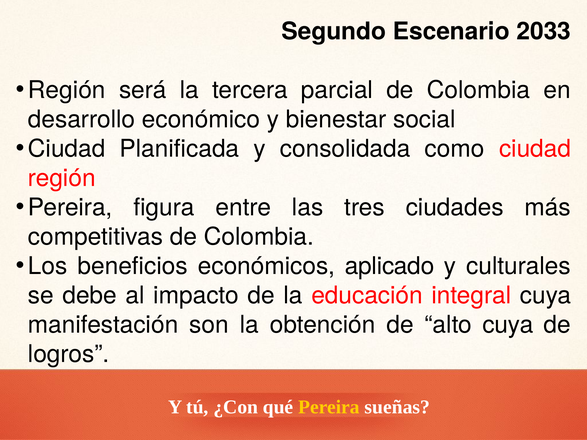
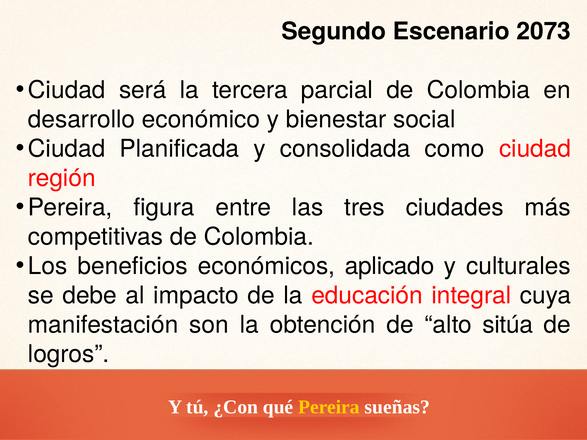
2033: 2033 -> 2073 (544, 31)
Región: Región -> Ciudad (67, 90)
alto cuya: cuya -> sitúa (508, 325)
